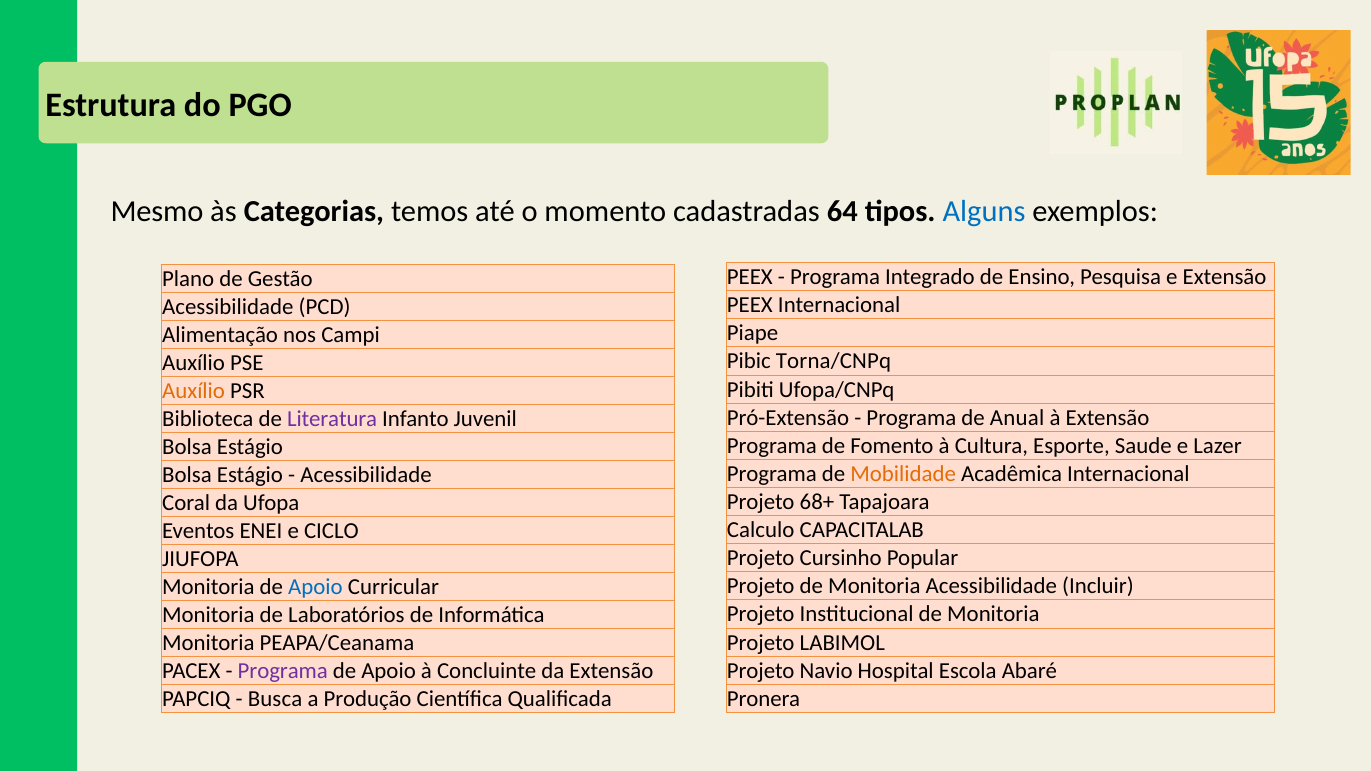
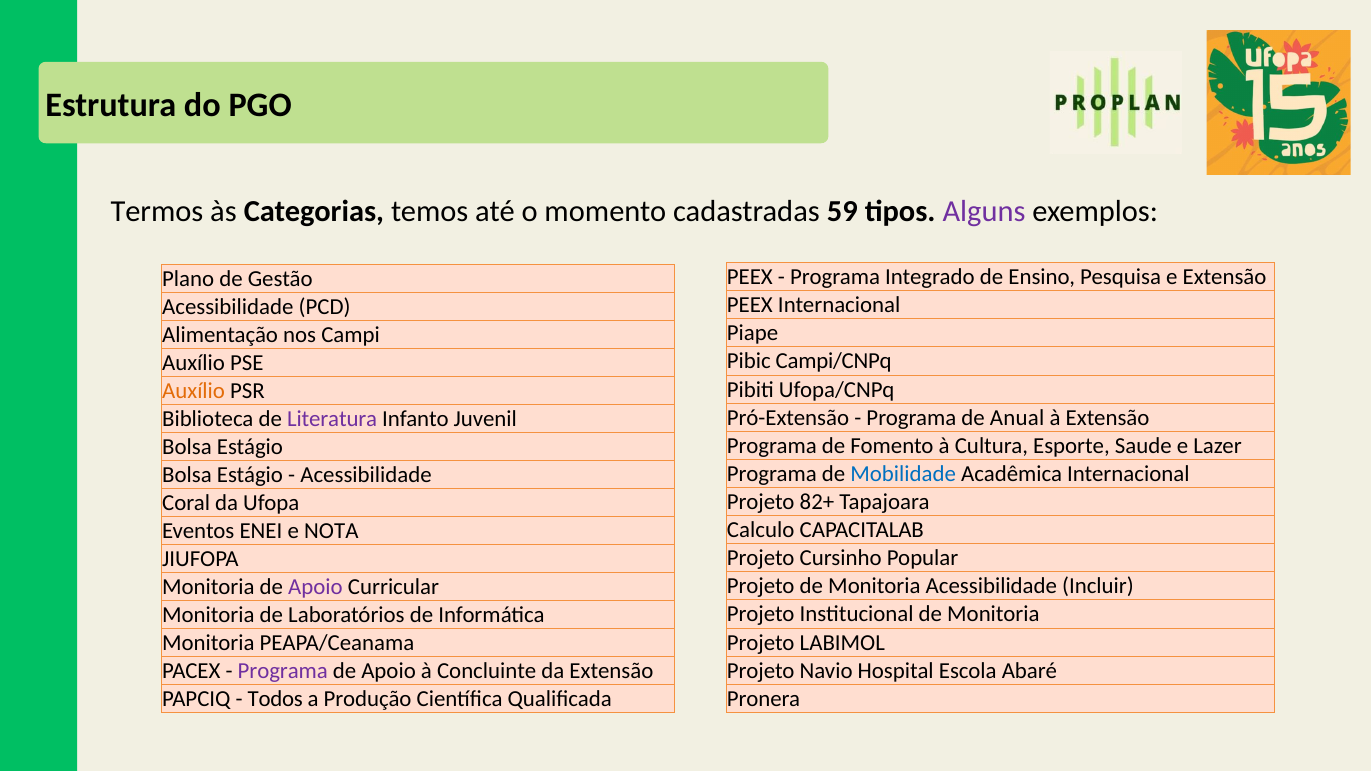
Mesmo: Mesmo -> Termos (157, 211)
64: 64 -> 59 (842, 211)
Alguns colour: blue -> purple (984, 211)
Torna/CNPq: Torna/CNPq -> Campi/CNPq (834, 361)
Mobilidade colour: orange -> blue (903, 474)
68+: 68+ -> 82+ (817, 502)
CICLO: CICLO -> NOTA (331, 531)
Apoio colour: blue -> purple (315, 587)
Busca: Busca -> Todos (275, 699)
